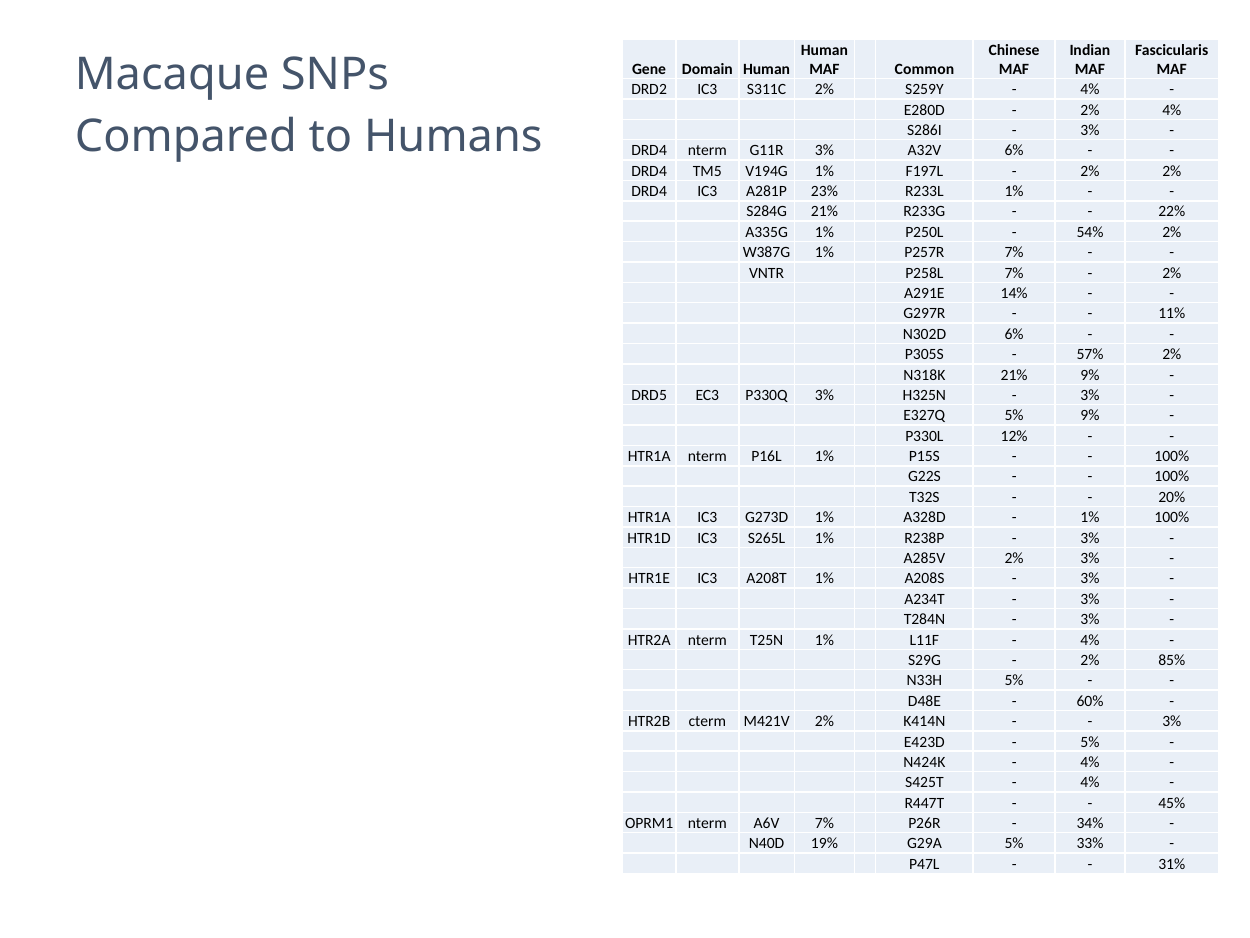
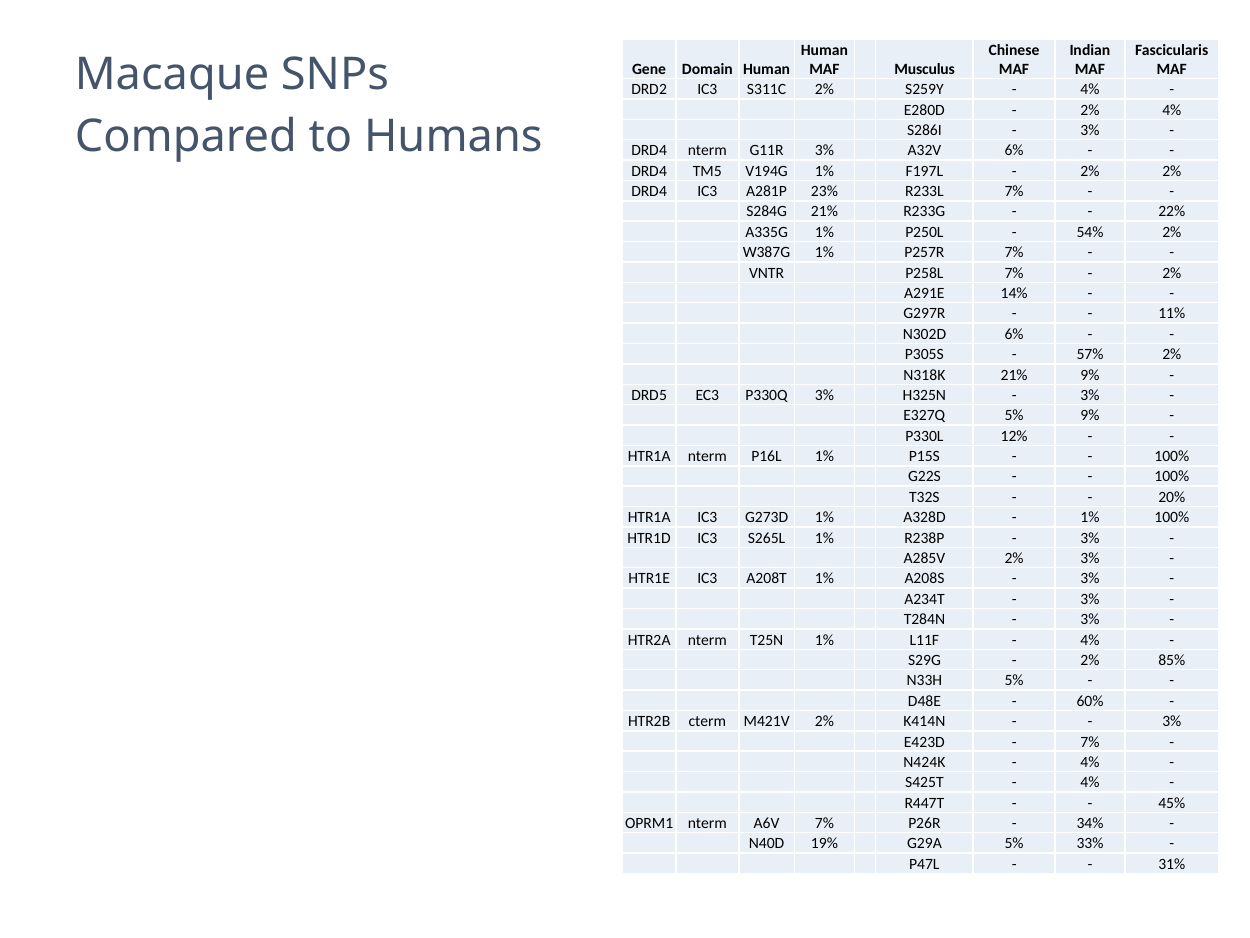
Common: Common -> Musculus (925, 69)
R233L 1%: 1% -> 7% (1014, 191)
5%: 5% -> 7% (1090, 741)
